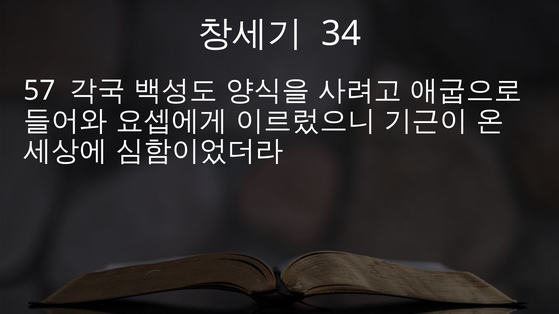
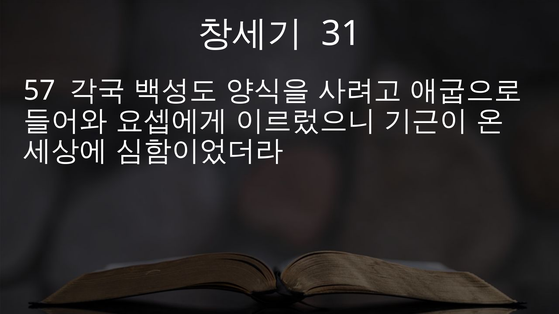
34: 34 -> 31 (341, 34)
